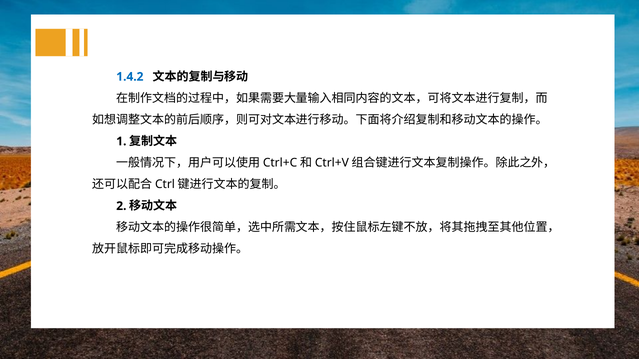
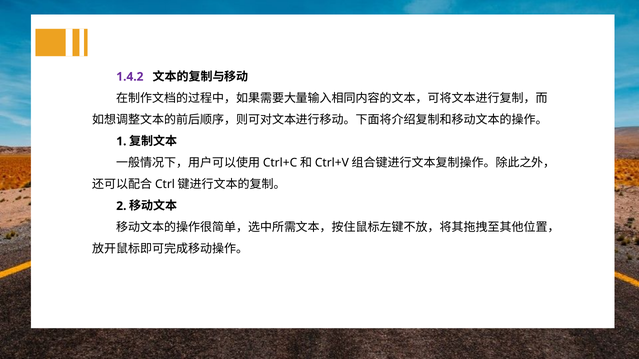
1.4.2 colour: blue -> purple (130, 77)
